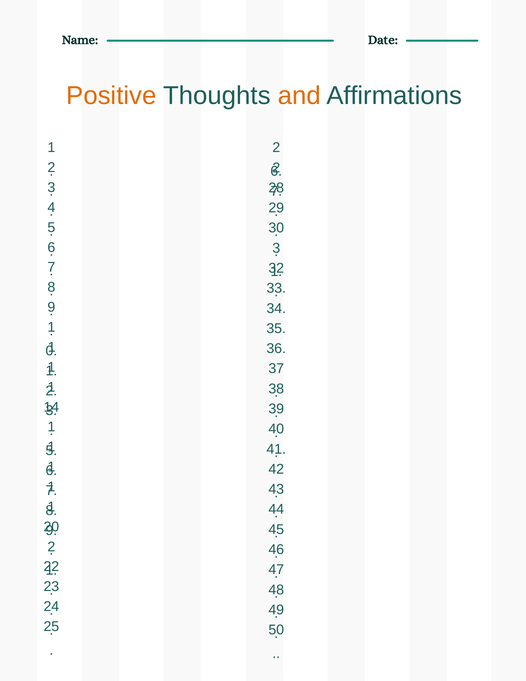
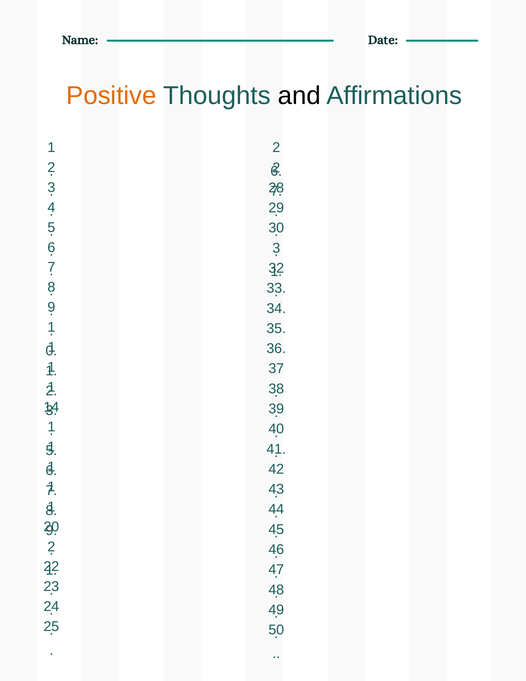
and colour: orange -> black (299, 96)
